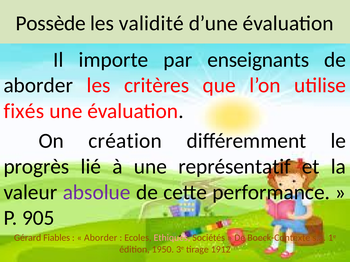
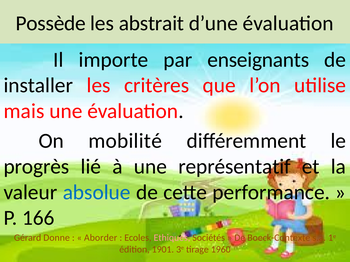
validité: validité -> abstrait (151, 23)
aborder: aborder -> installer (38, 86)
fixés: fixés -> mais (24, 111)
création: création -> mobilité (125, 141)
absolue colour: purple -> blue (97, 193)
905: 905 -> 166 (38, 218)
Fiables: Fiables -> Donne (57, 238)
1950: 1950 -> 1901 (163, 250)
1912: 1912 -> 1960 (221, 250)
